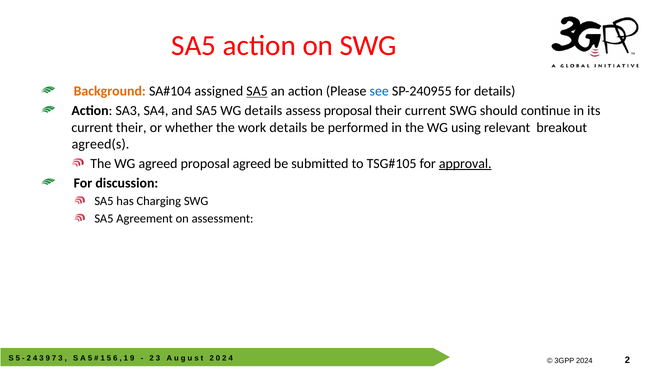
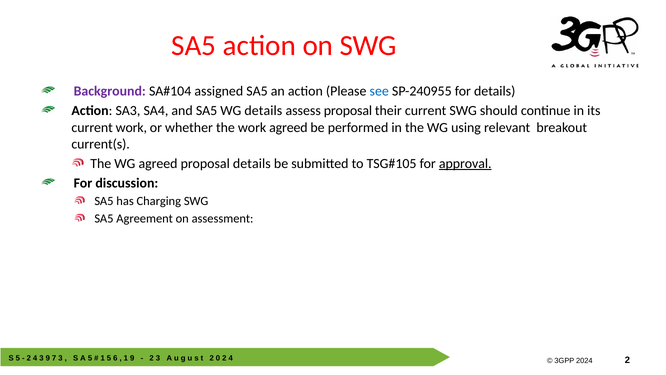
Background colour: orange -> purple (110, 91)
SA5 underline: present -> none (257, 91)
current their: their -> work (131, 127)
work details: details -> agreed (288, 127)
agreed(s: agreed(s -> current(s (101, 144)
proposal agreed: agreed -> details (252, 163)
